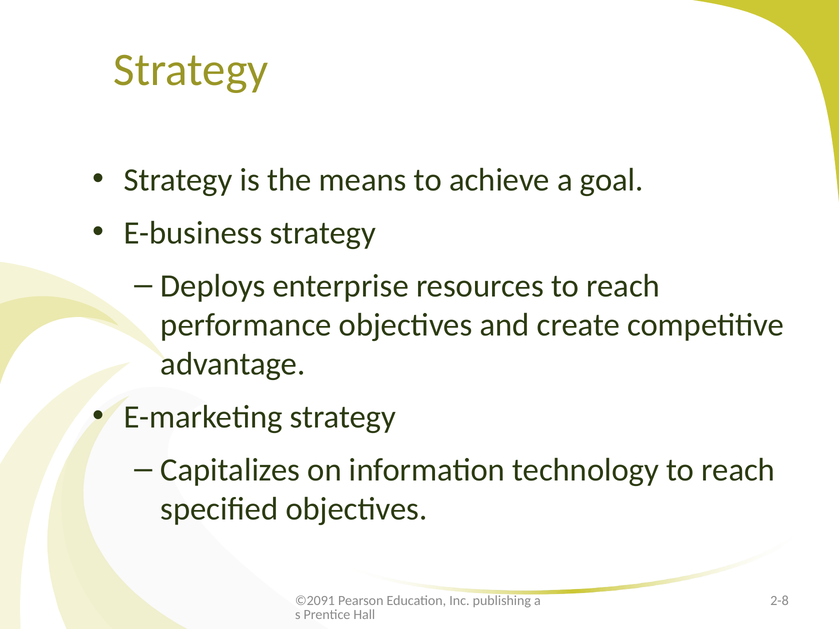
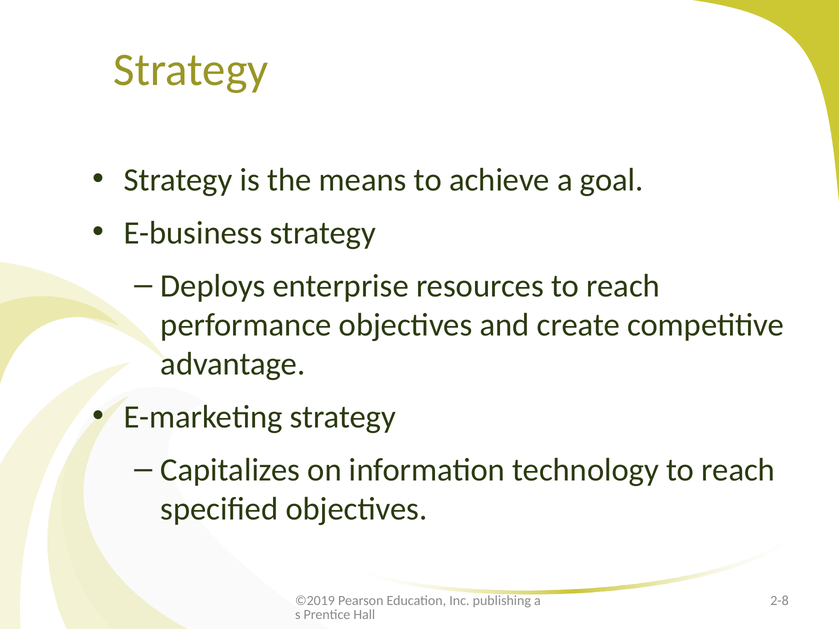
©2091: ©2091 -> ©2019 (315, 601)
